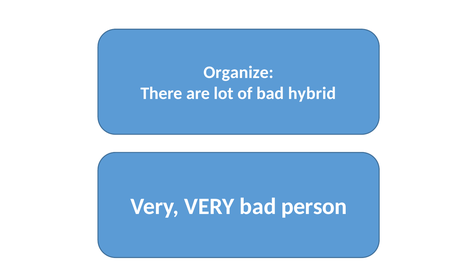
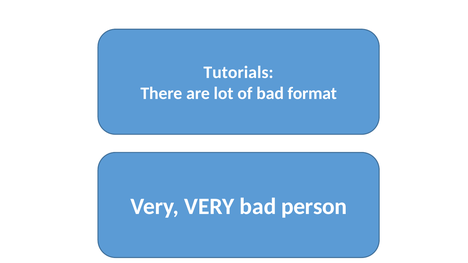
Organize: Organize -> Tutorials (238, 73)
hybrid: hybrid -> format (312, 94)
